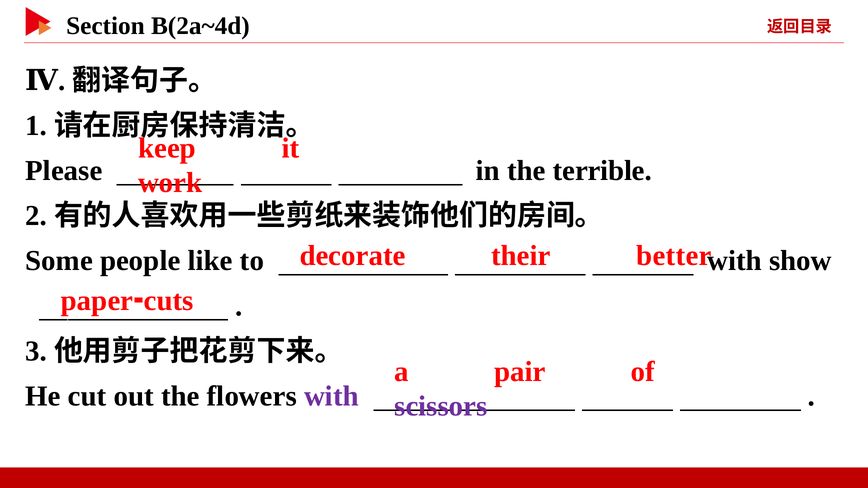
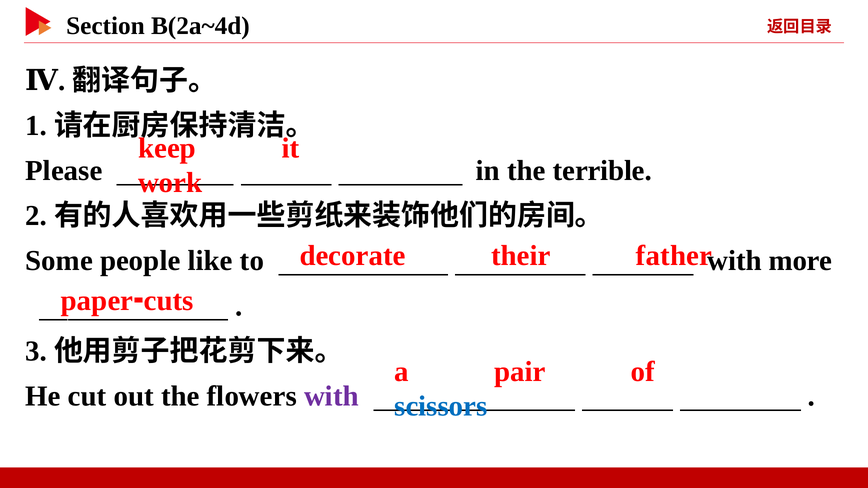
better: better -> father (674, 256)
show: show -> more (800, 261)
scissors colour: purple -> blue (441, 406)
